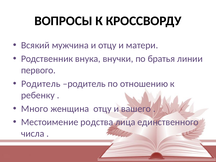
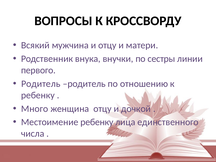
братья: братья -> сестры (161, 59)
вашего: вашего -> дочкой (136, 109)
Местоимение родства: родства -> ребенку (97, 122)
